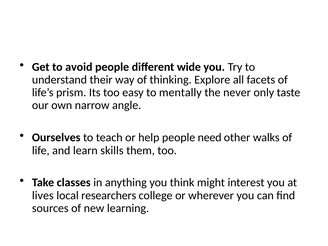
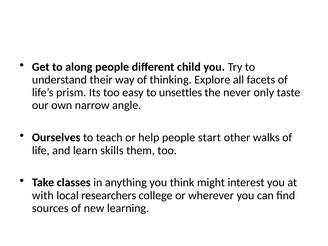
avoid: avoid -> along (79, 67)
wide: wide -> child (189, 67)
mentally: mentally -> unsettles (180, 93)
need: need -> start (209, 138)
lives: lives -> with (43, 195)
